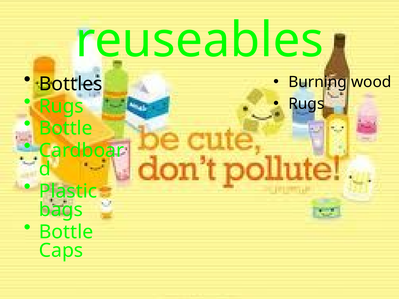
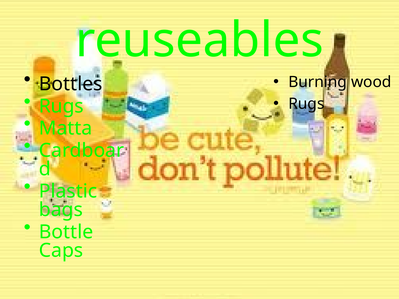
Bottle: Bottle -> Matta (66, 128)
